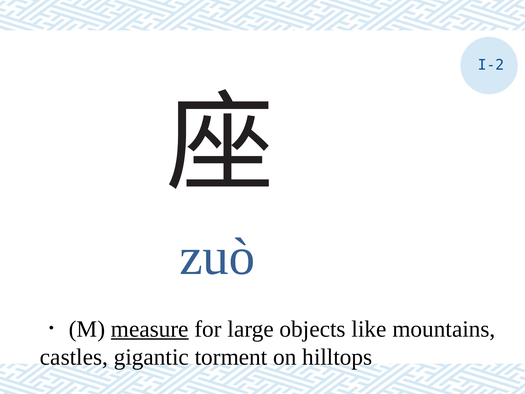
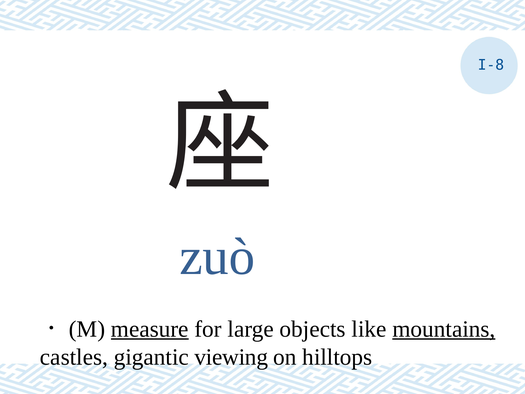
I-2: I-2 -> I-8 (491, 65)
mountains underline: none -> present (444, 329)
torment: torment -> viewing (231, 357)
